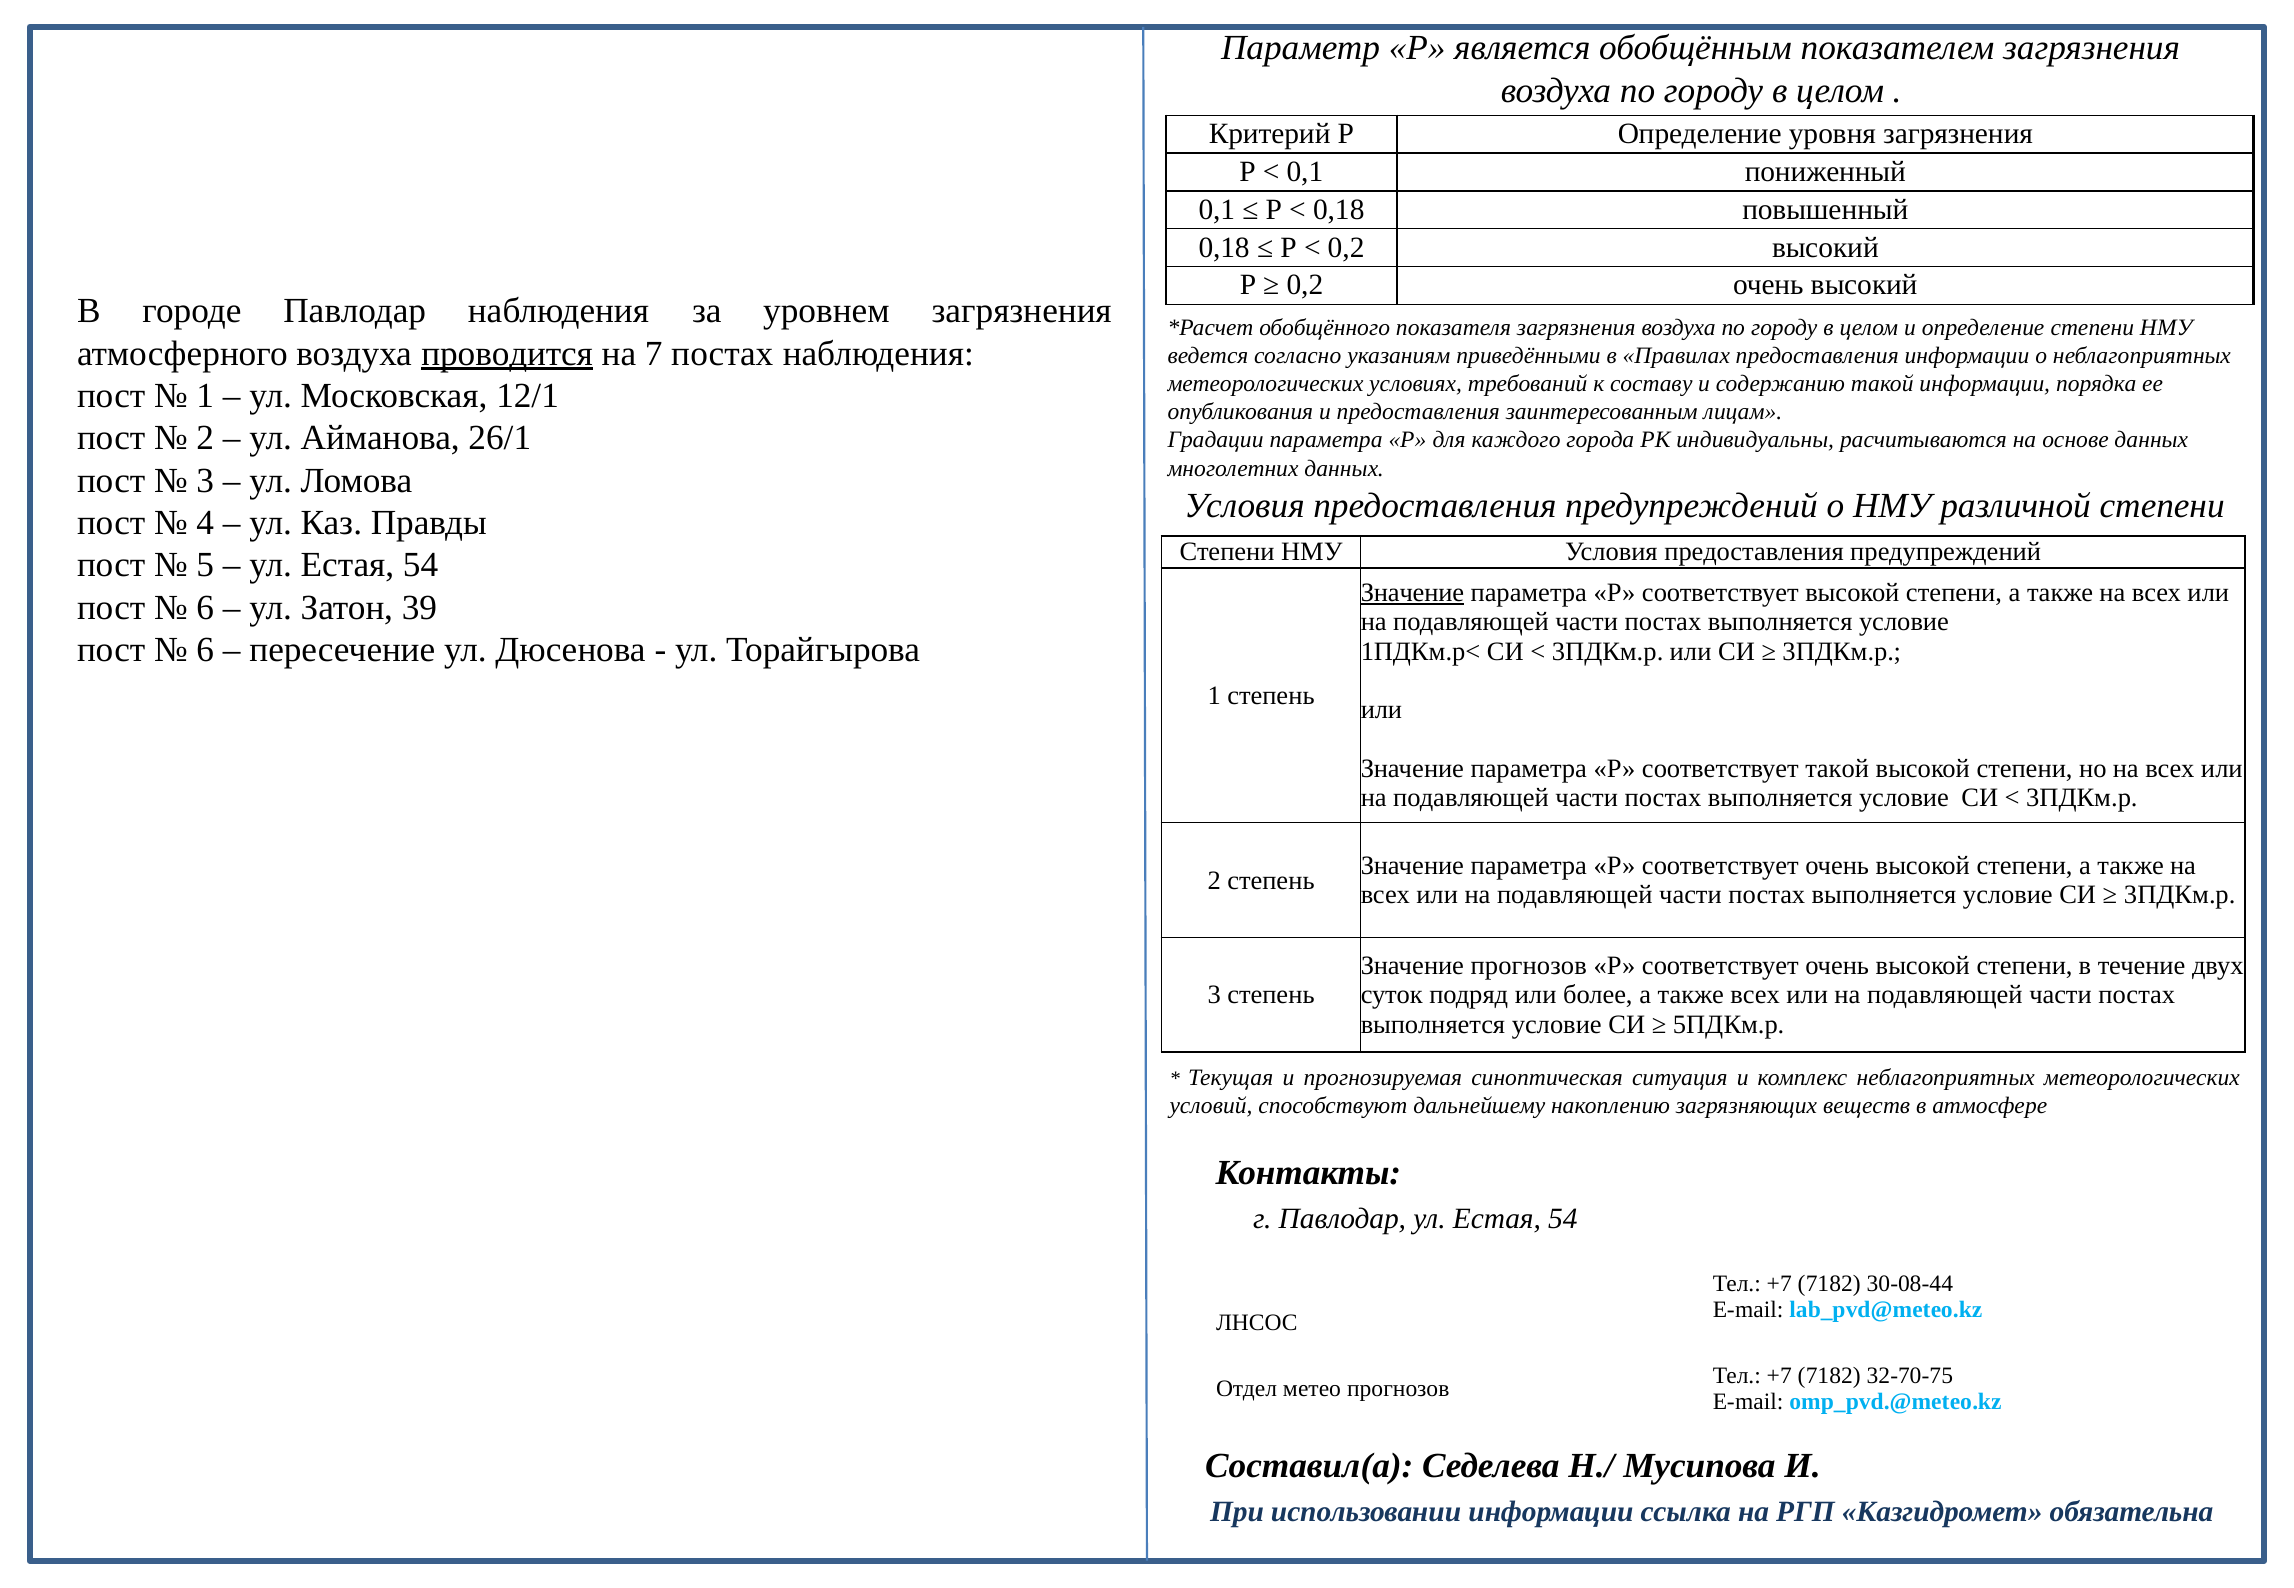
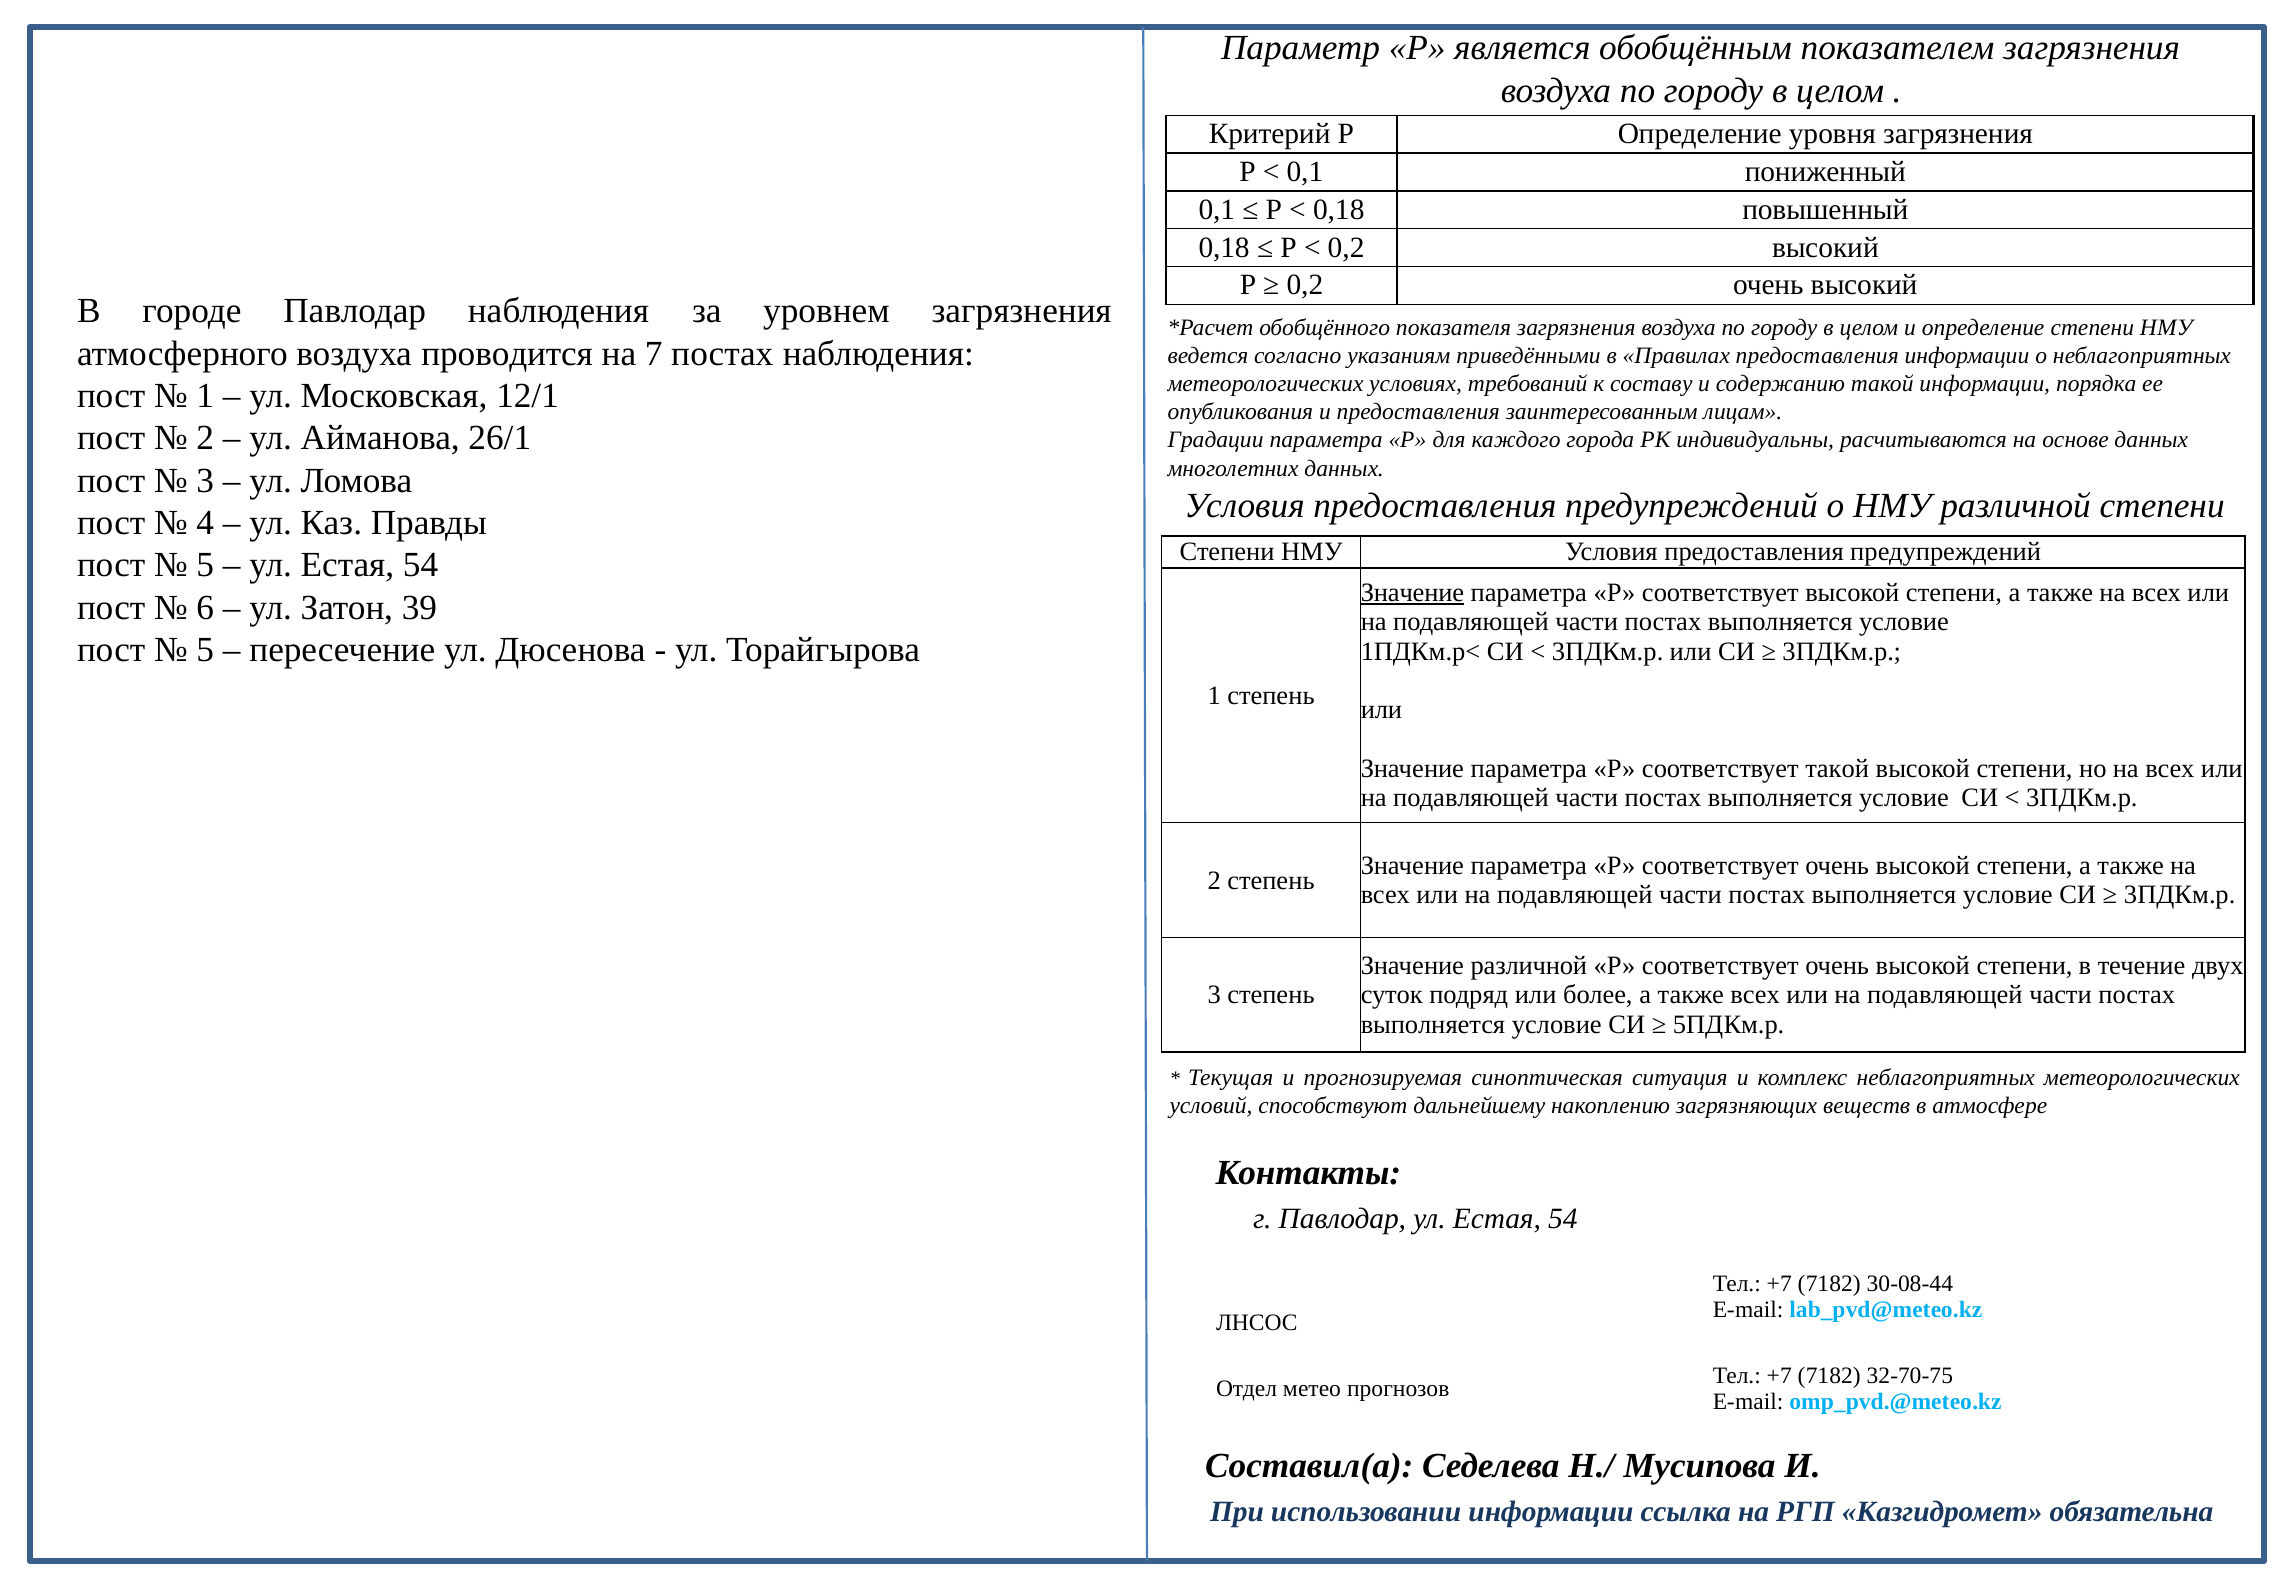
проводится underline: present -> none (507, 353)
6: 6 -> 5 (205, 650)
Значение прогнозов: прогнозов -> различной (1529, 966)
